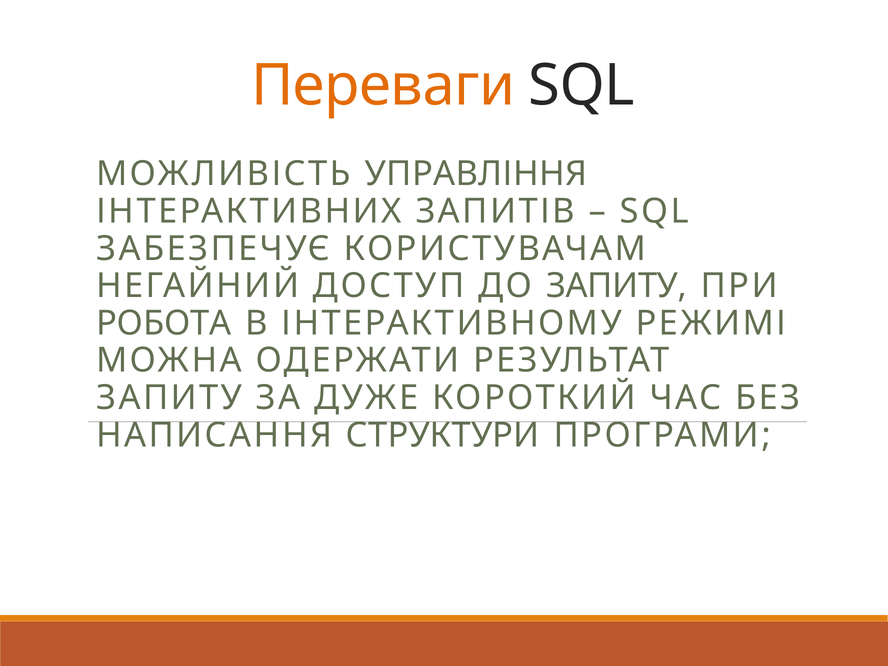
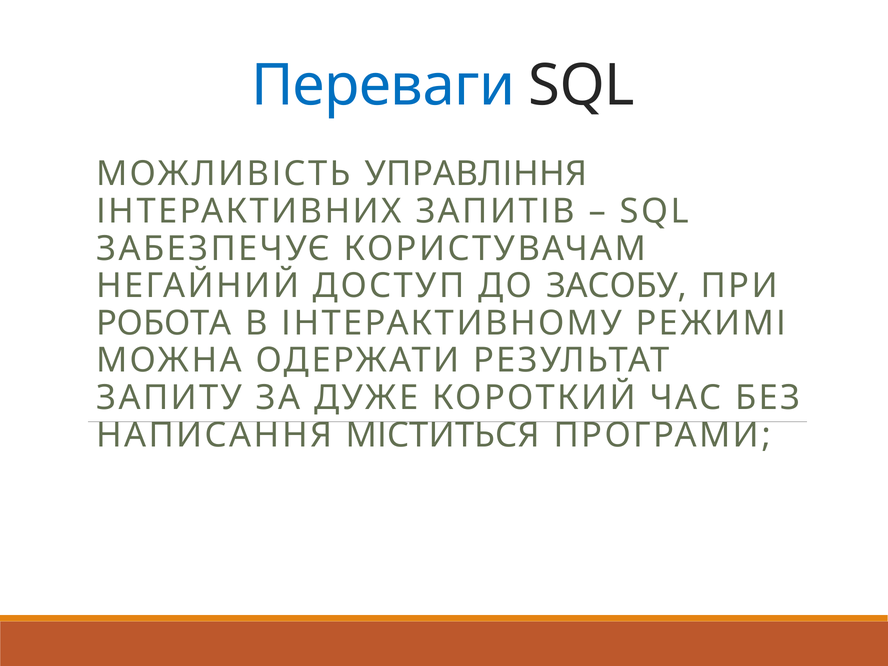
Переваги colour: orange -> blue (383, 86)
ДО ЗАПИТУ: ЗАПИТУ -> ЗАСОБУ (616, 286)
СТРУКТУРИ: СТРУКТУРИ -> МІСТИТЬСЯ (443, 435)
